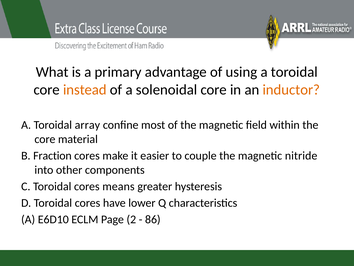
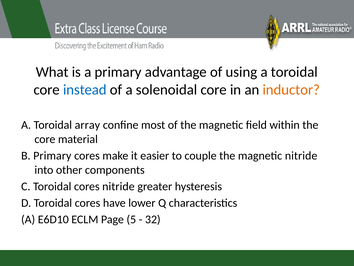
instead colour: orange -> blue (85, 90)
B Fraction: Fraction -> Primary (52, 155)
cores means: means -> nitride (118, 186)
2: 2 -> 5 (131, 219)
86: 86 -> 32 (153, 219)
